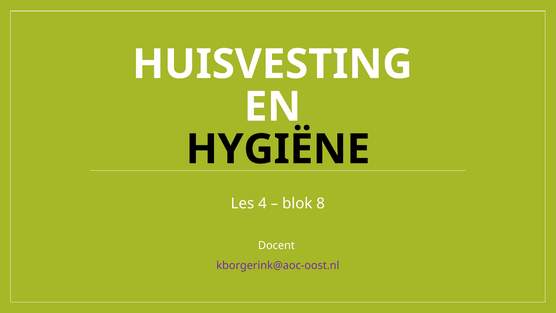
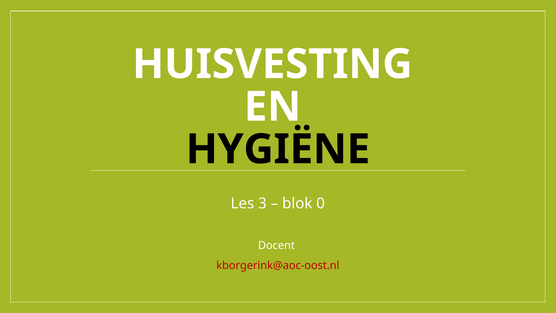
4: 4 -> 3 (262, 203)
8: 8 -> 0 (321, 203)
kborgerink@aoc-oost.nl colour: purple -> red (278, 265)
